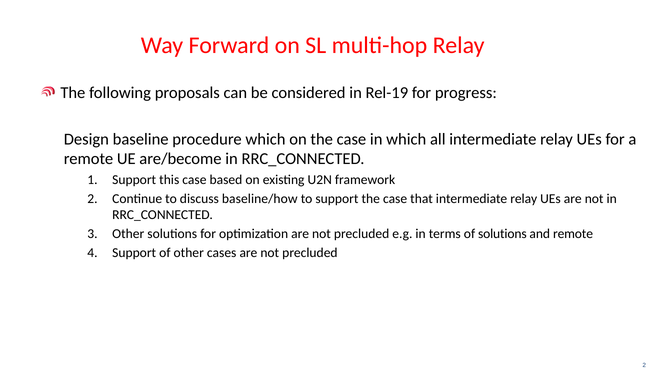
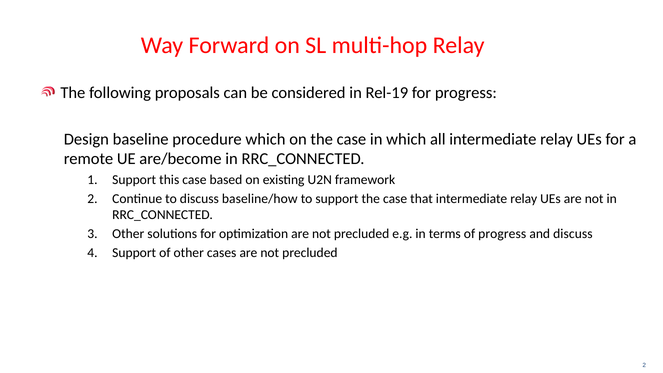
of solutions: solutions -> progress (502, 234)
and remote: remote -> discuss (573, 234)
